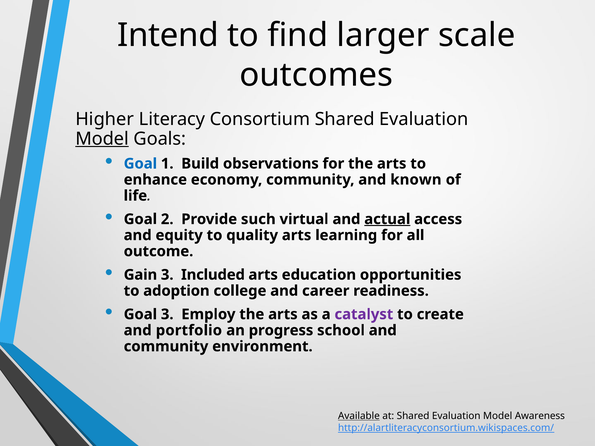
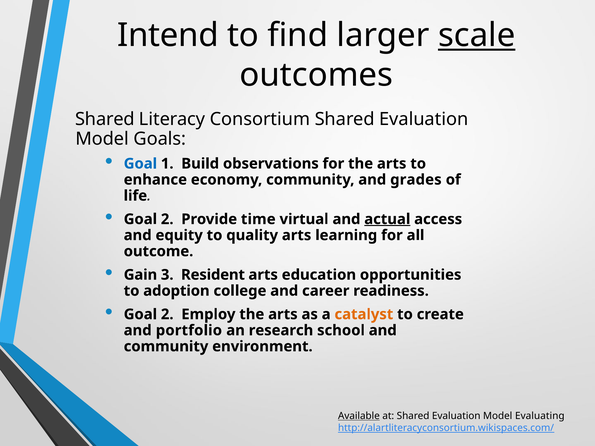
scale underline: none -> present (477, 35)
Higher: Higher -> Shared (105, 119)
Model underline: present -> none (102, 139)
known: known -> grades (416, 180)
such: such -> time (258, 219)
Included: Included -> Resident (213, 275)
3: 3 -> 2 (167, 314)
catalyst colour: purple -> orange (364, 314)
progress: progress -> research (281, 331)
Awareness: Awareness -> Evaluating (540, 416)
